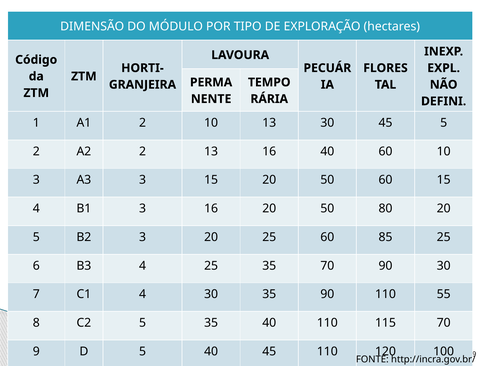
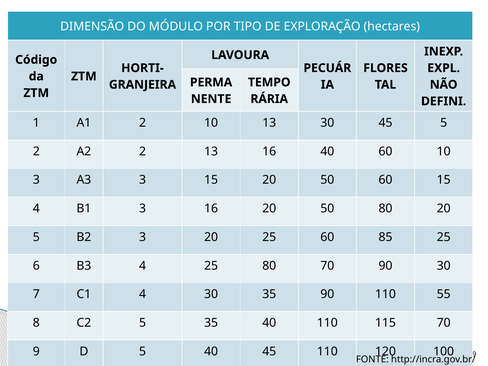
25 35: 35 -> 80 (269, 266)
